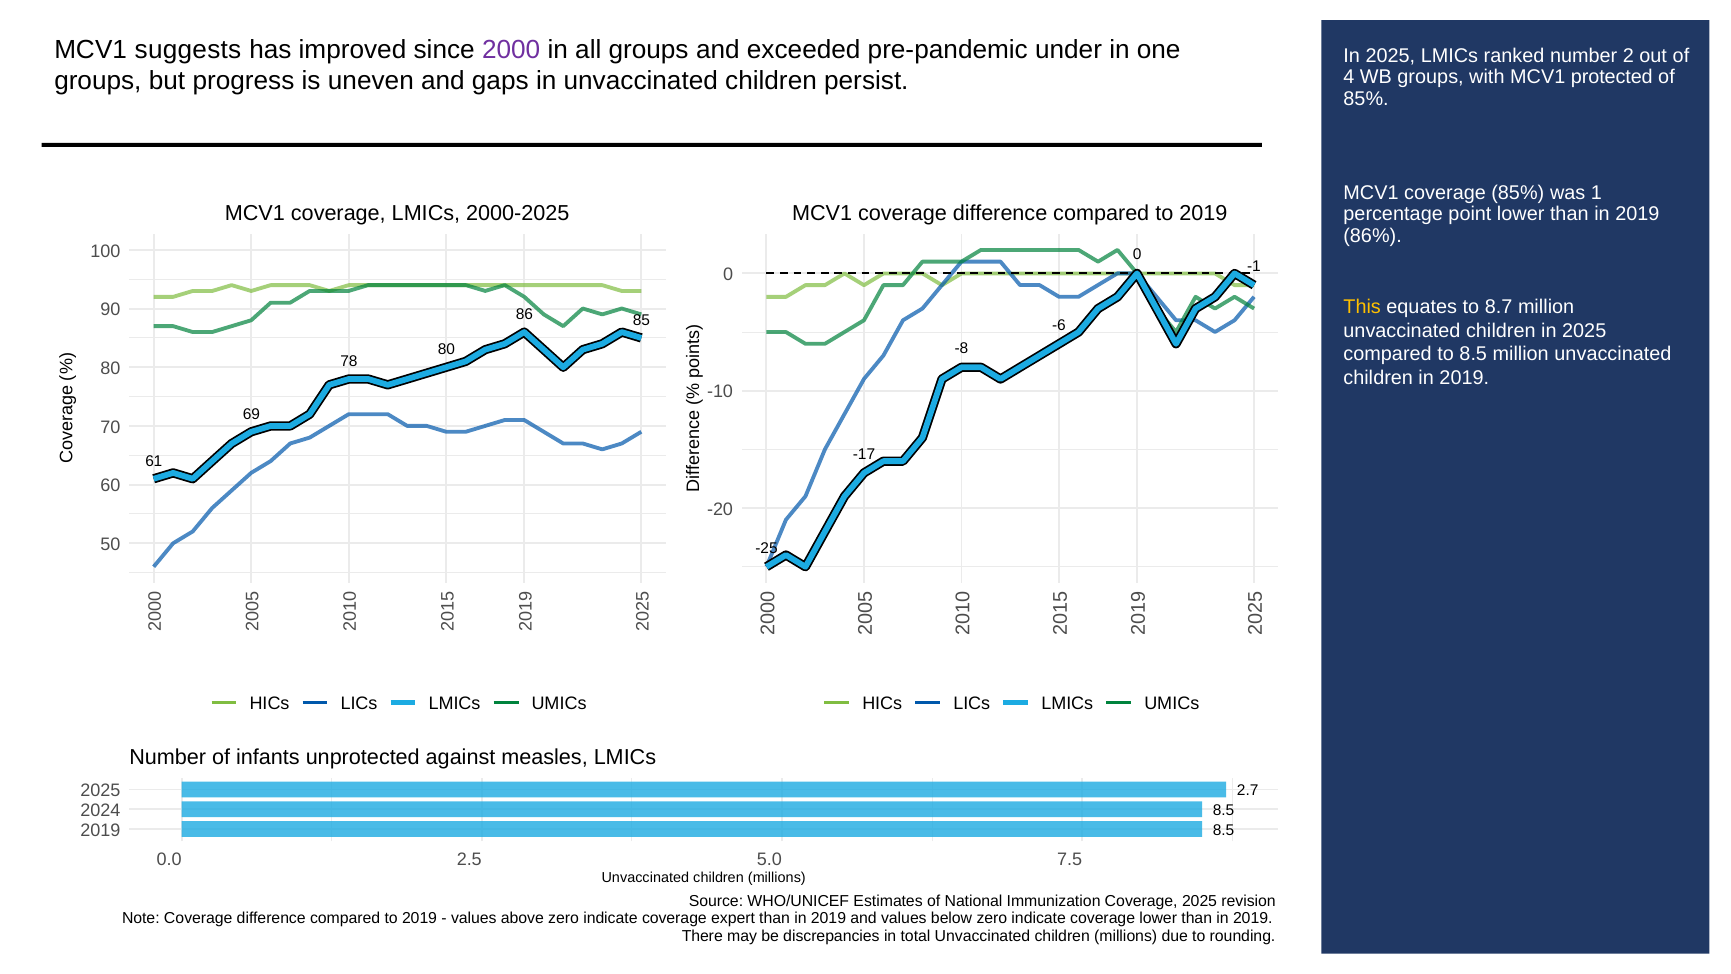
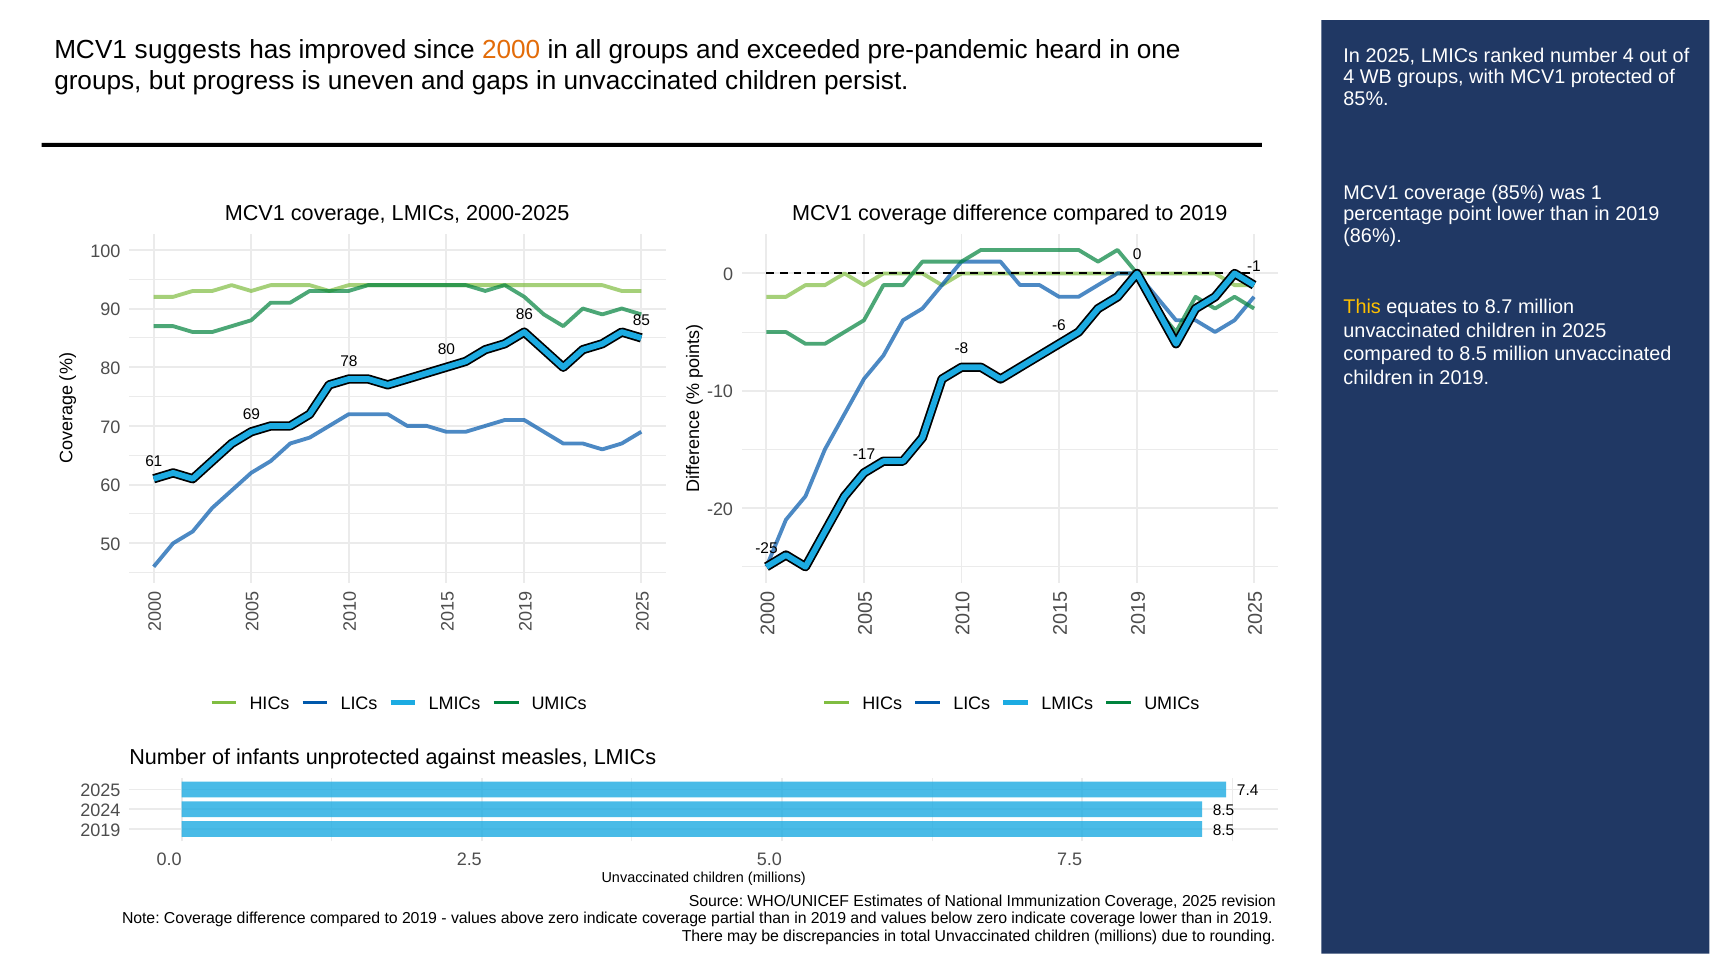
2000 colour: purple -> orange (511, 50)
under: under -> heard (1069, 50)
number 2: 2 -> 4 (1628, 56)
2.7: 2.7 -> 7.4 (1248, 790)
expert: expert -> partial (733, 918)
